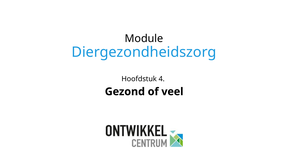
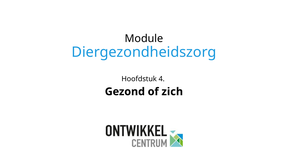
veel: veel -> zich (172, 92)
